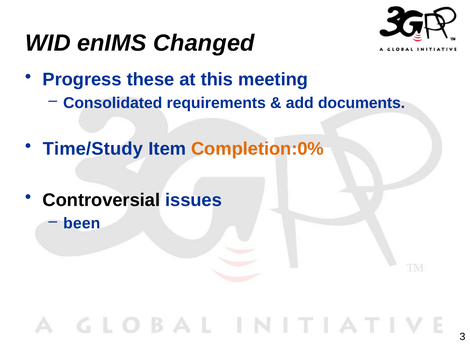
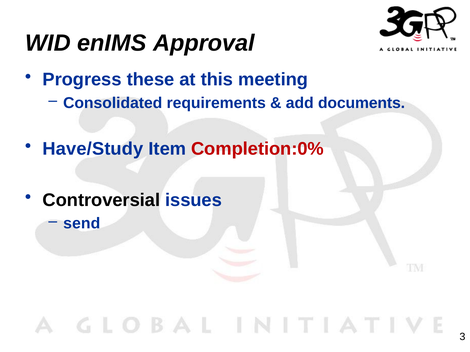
Changed: Changed -> Approval (204, 43)
Time/Study: Time/Study -> Have/Study (93, 149)
Completion:0% colour: orange -> red (258, 149)
been: been -> send (82, 224)
